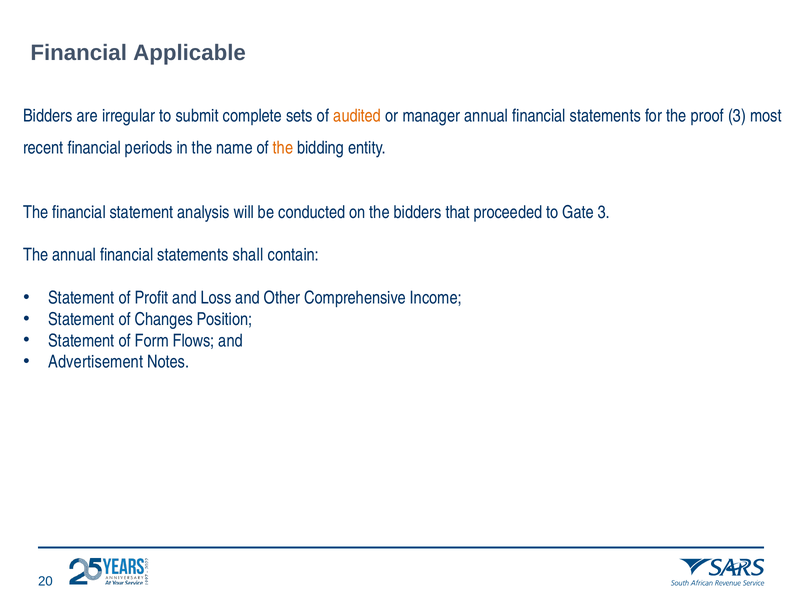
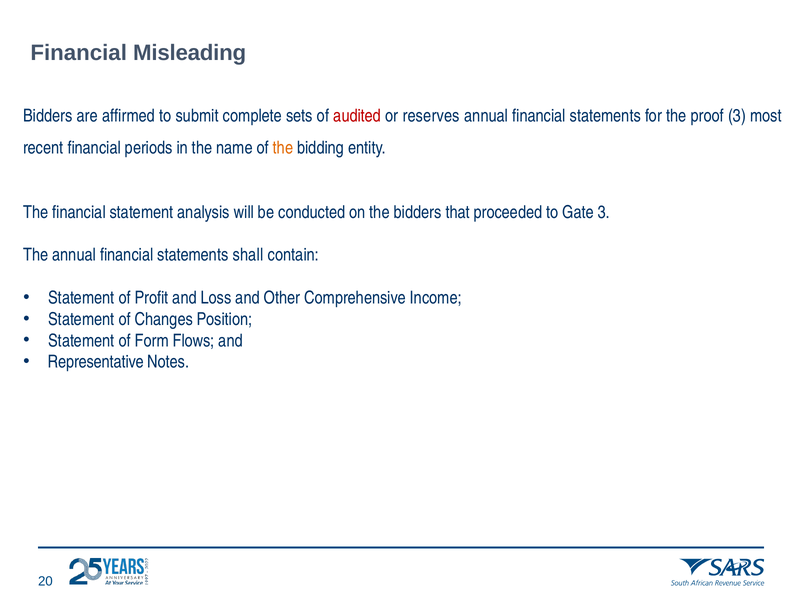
Applicable: Applicable -> Misleading (190, 53)
irregular: irregular -> affirmed (129, 116)
audited colour: orange -> red (357, 116)
manager: manager -> reserves (431, 116)
Advertisement: Advertisement -> Representative (96, 362)
